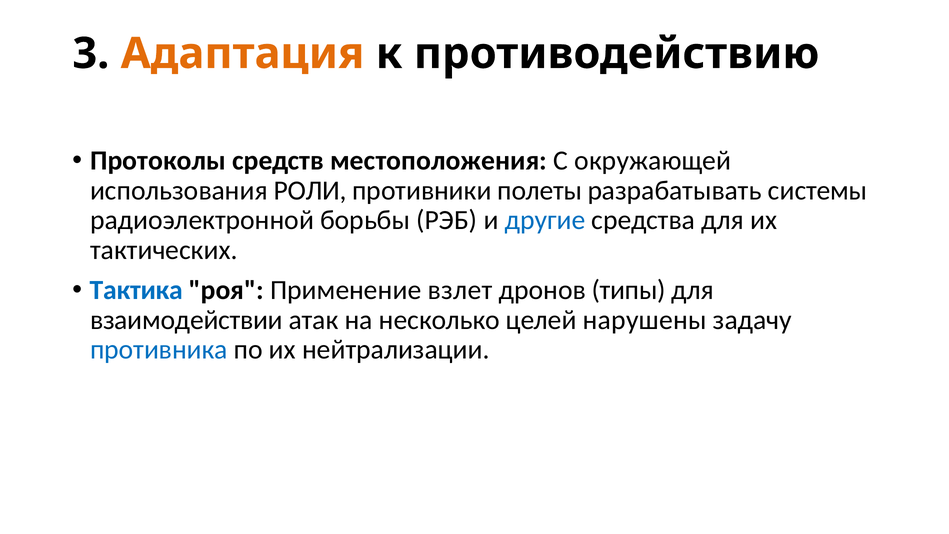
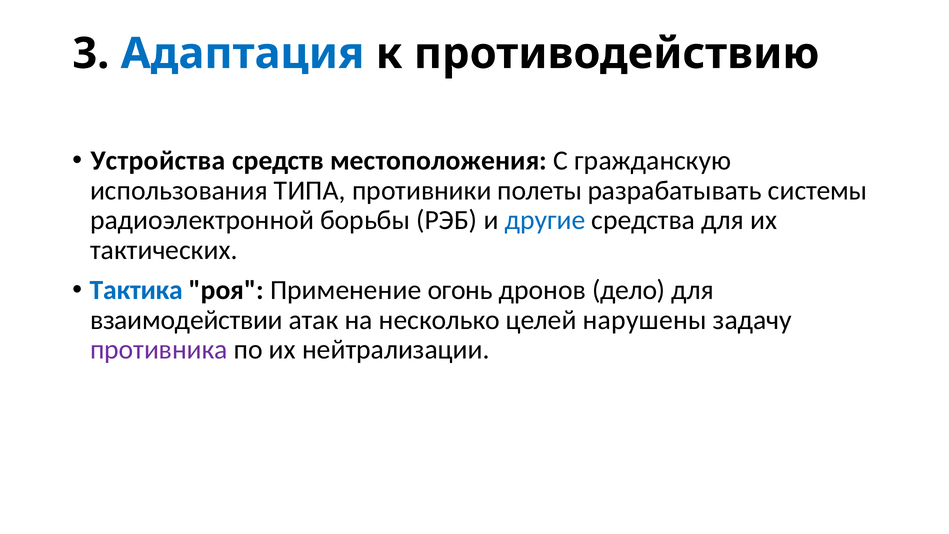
Адаптация colour: orange -> blue (243, 54)
Протоколы: Протоколы -> Устройства (158, 160)
окружающей: окружающей -> гражданскую (653, 160)
РОЛИ: РОЛИ -> ТИПА (310, 190)
взлет: взлет -> огонь (460, 290)
типы: типы -> дело (629, 290)
противника colour: blue -> purple (159, 350)
